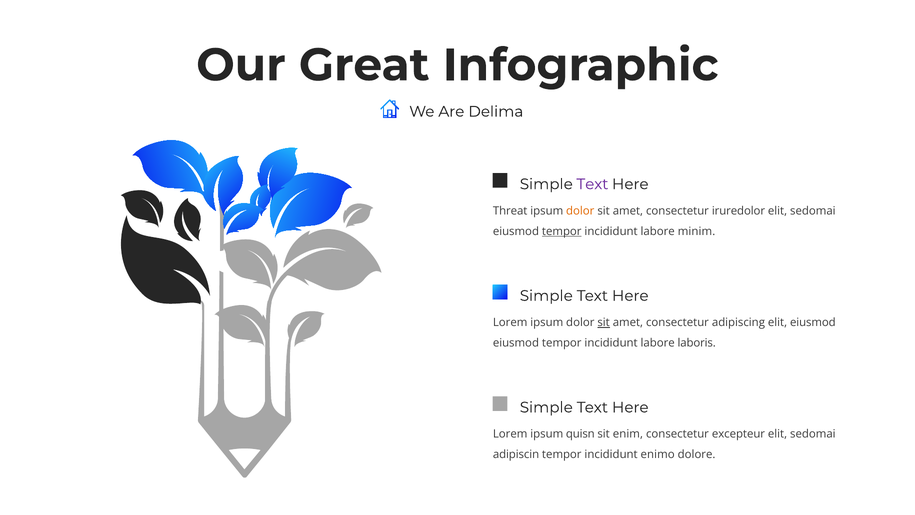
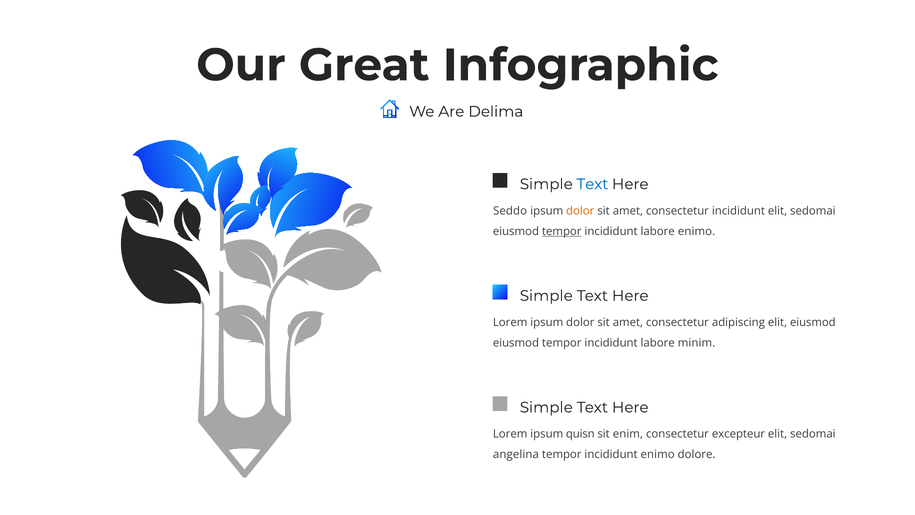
Text colour: purple -> blue (592, 184)
Threat: Threat -> Seddo (510, 211)
consectetur iruredolor: iruredolor -> incididunt (738, 211)
labore minim: minim -> enimo (697, 231)
sit underline: present -> none (604, 322)
laboris: laboris -> minim (697, 343)
adipiscin: adipiscin -> angelina (516, 454)
